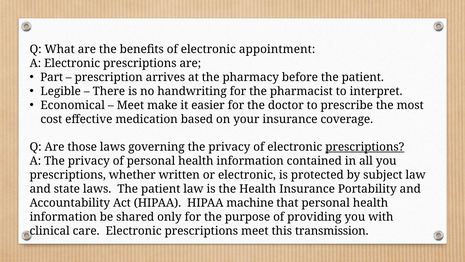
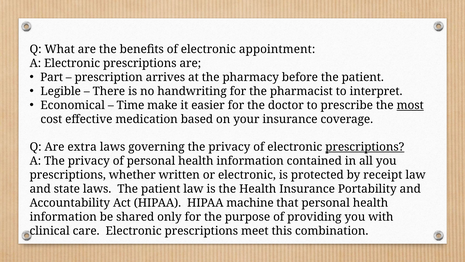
Meet: Meet -> Time (130, 105)
most underline: none -> present (410, 105)
those: those -> extra (82, 147)
subject: subject -> receipt (383, 175)
transmission: transmission -> combination (332, 231)
